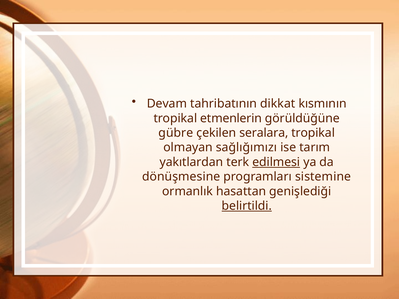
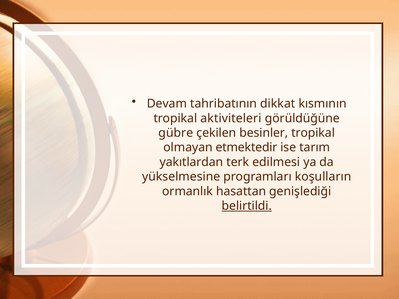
etmenlerin: etmenlerin -> aktiviteleri (231, 118)
seralara: seralara -> besinler (264, 133)
sağlığımızı: sağlığımızı -> etmektedir (247, 148)
edilmesi underline: present -> none (276, 162)
dönüşmesine: dönüşmesine -> yükselmesine (181, 177)
sistemine: sistemine -> koşulların (323, 177)
